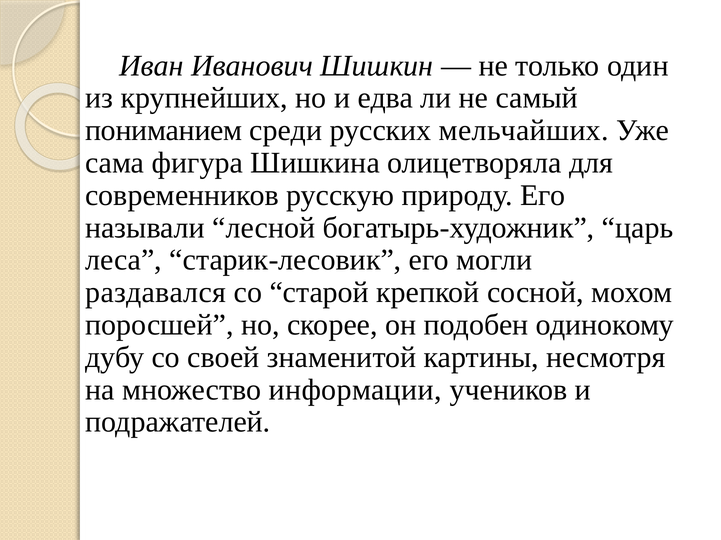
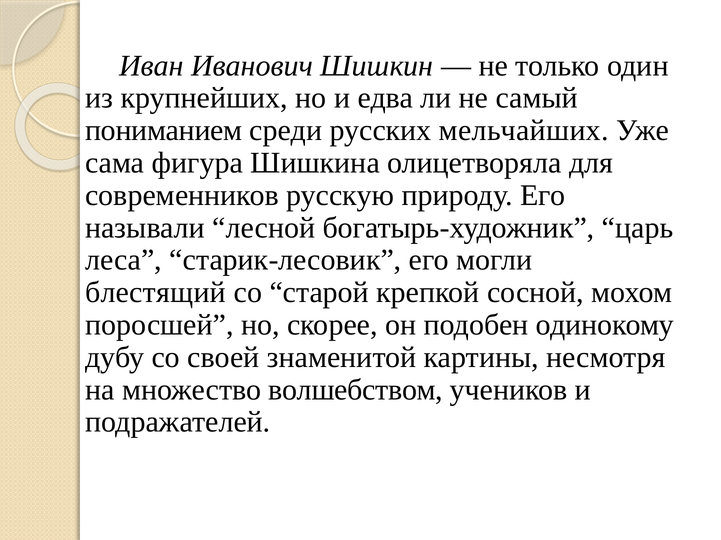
раздавался: раздавался -> блестящий (156, 293)
информации: информации -> волшебством (356, 390)
